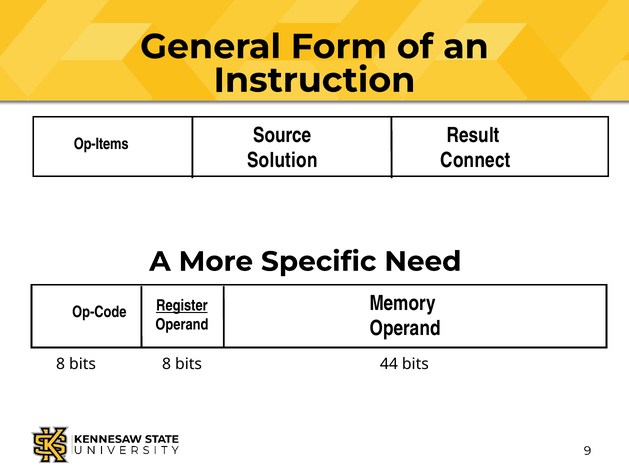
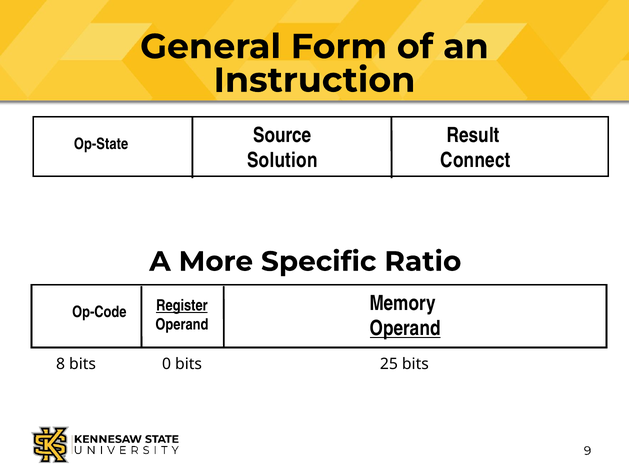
Op-Items: Op-Items -> Op-State (101, 144)
Need: Need -> Ratio (423, 261)
Operand underline: none -> present (405, 328)
bits 8: 8 -> 0 (167, 364)
44: 44 -> 25 (389, 364)
